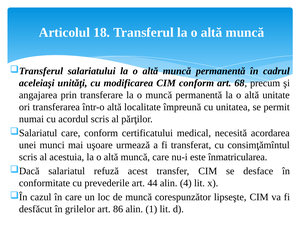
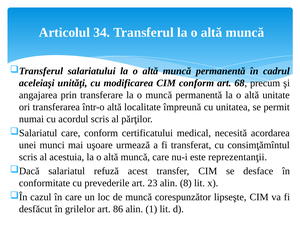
18: 18 -> 34 (102, 33)
înmatricularea: înmatricularea -> reprezentanţii (238, 157)
44: 44 -> 23 (152, 183)
4: 4 -> 8 (186, 183)
